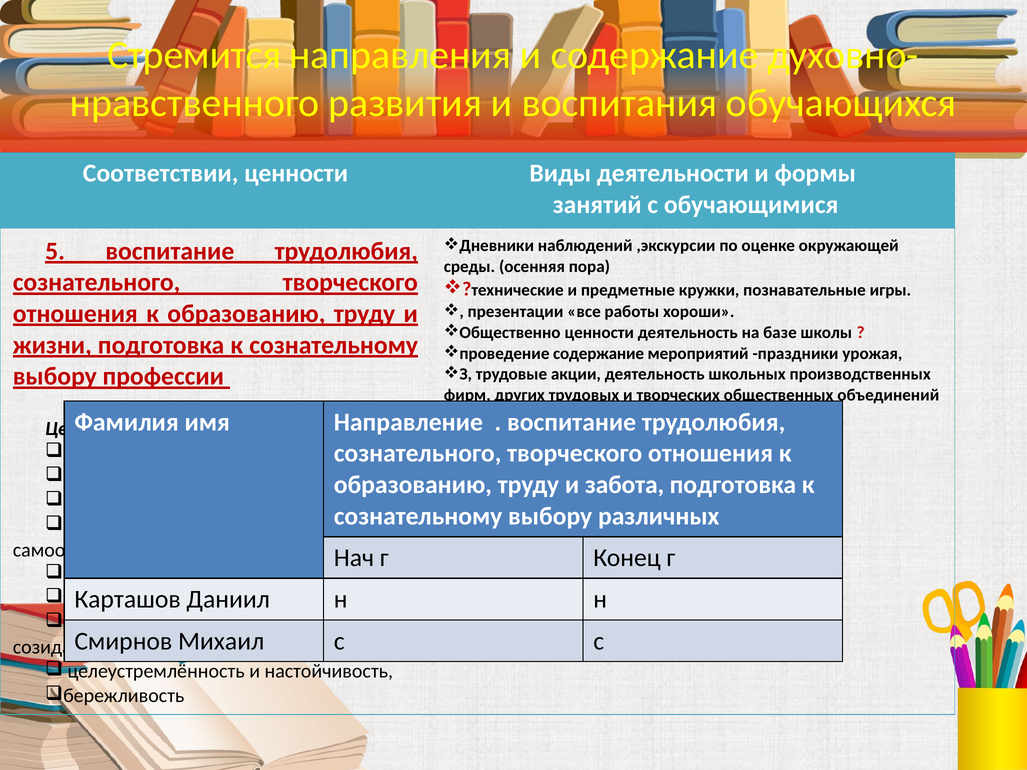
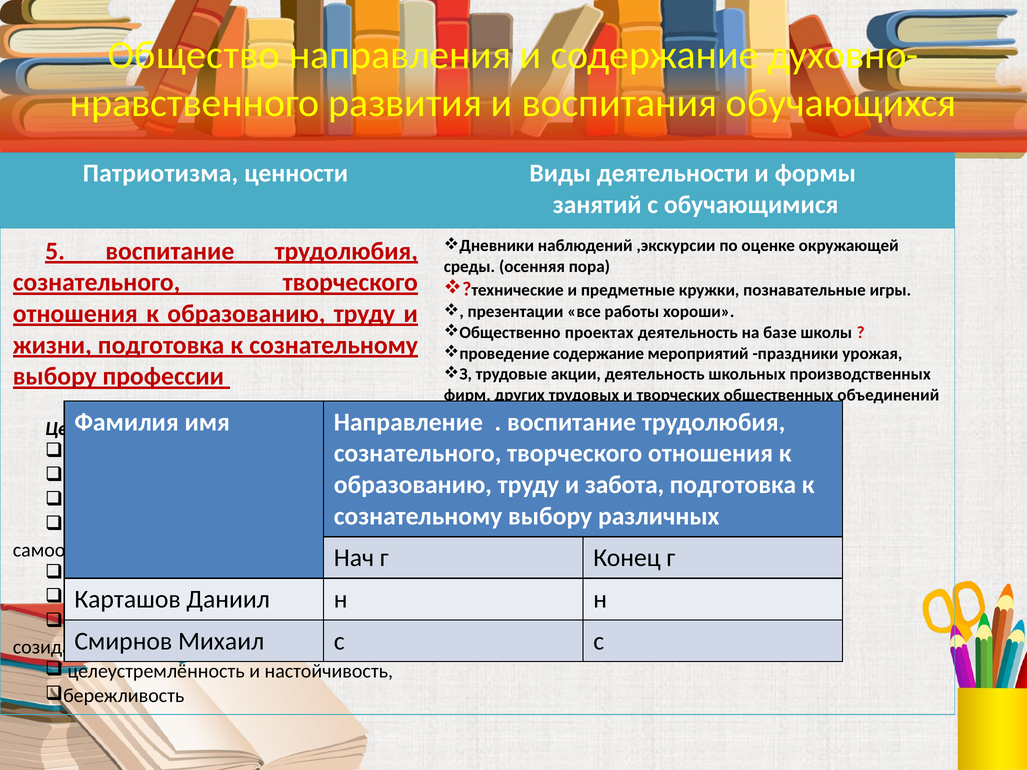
Стремится: Стремится -> Общество (194, 55)
Соответствии: Соответствии -> Патриотизма (161, 174)
ценности: ценности -> проектах (599, 333)
